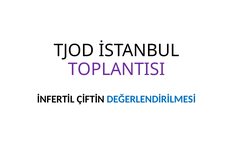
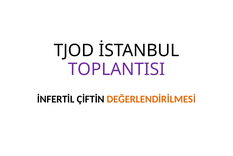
DEĞERLENDİRİLMESİ colour: blue -> orange (151, 99)
